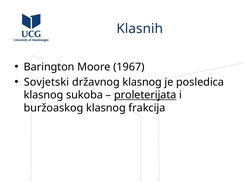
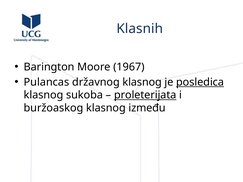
Sovjetski: Sovjetski -> Pulancas (46, 82)
posledica underline: none -> present (200, 82)
frakcija: frakcija -> između (147, 108)
